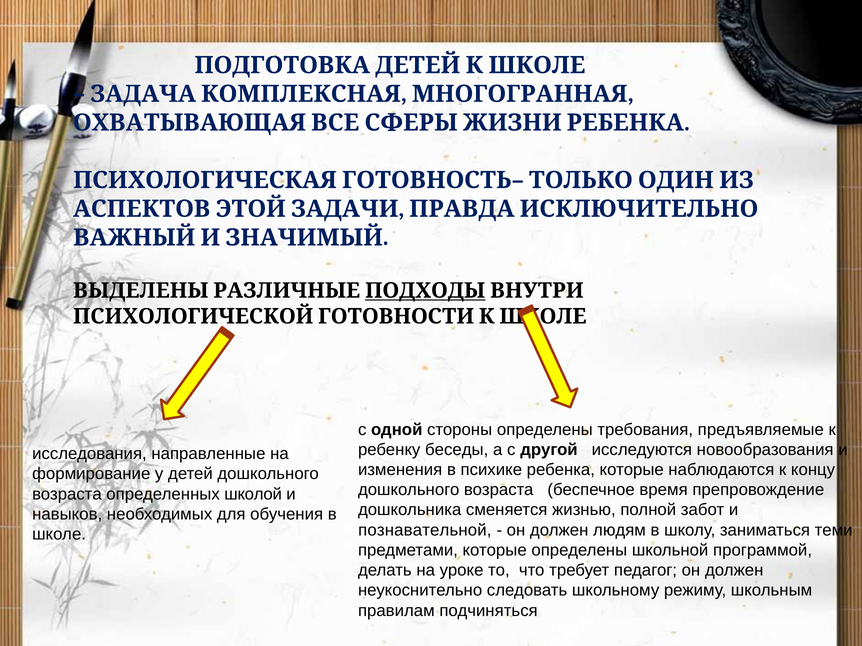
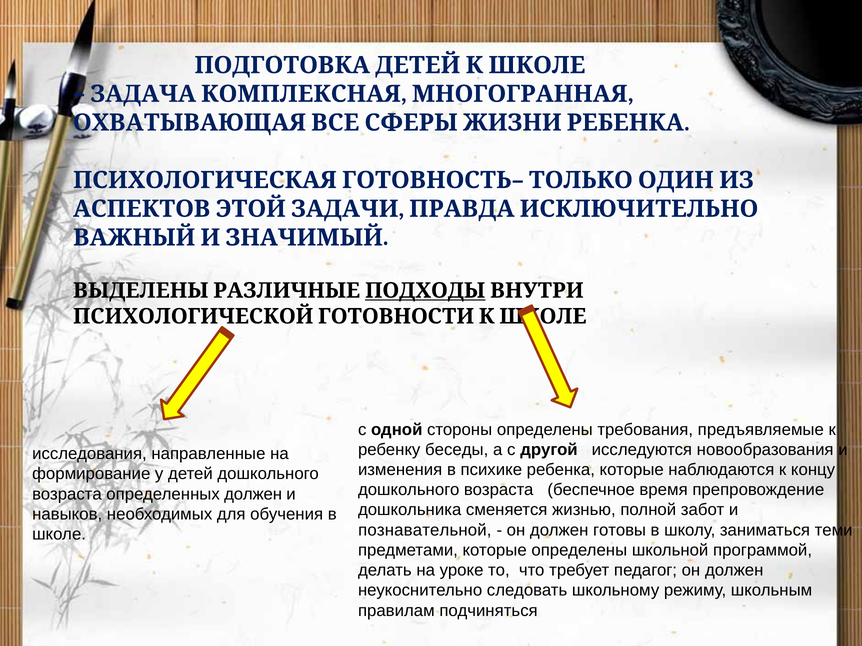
определенных школой: школой -> должен (253, 494)
людям: людям -> готовы (620, 530)
